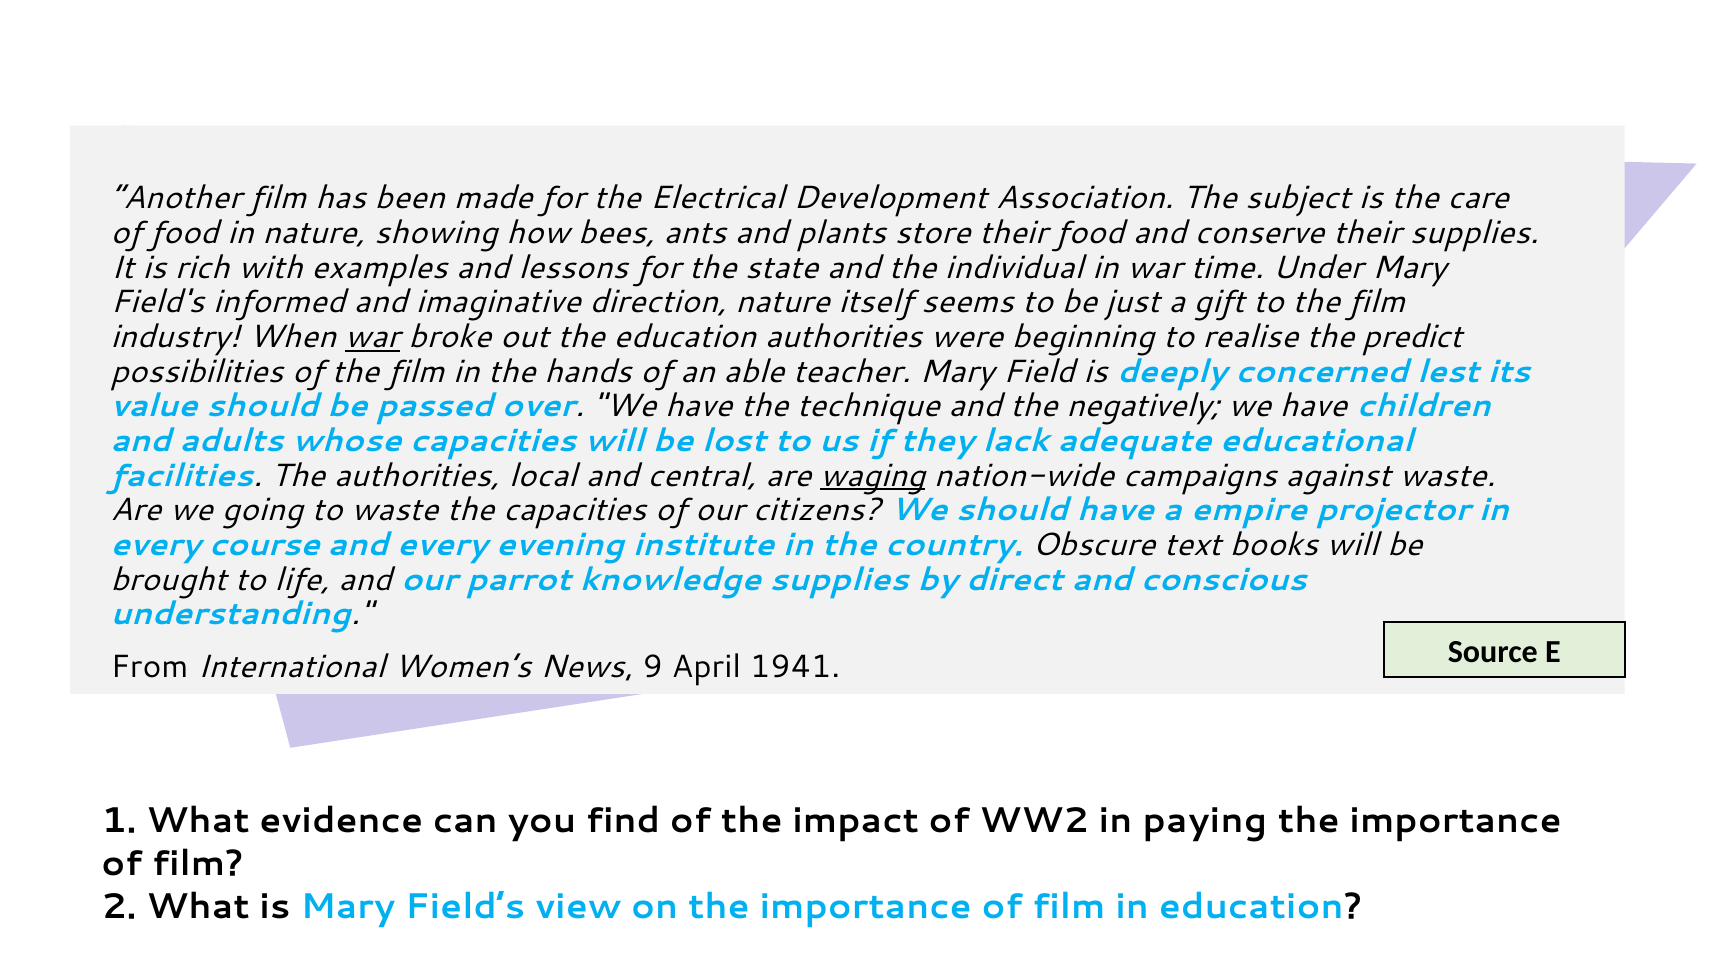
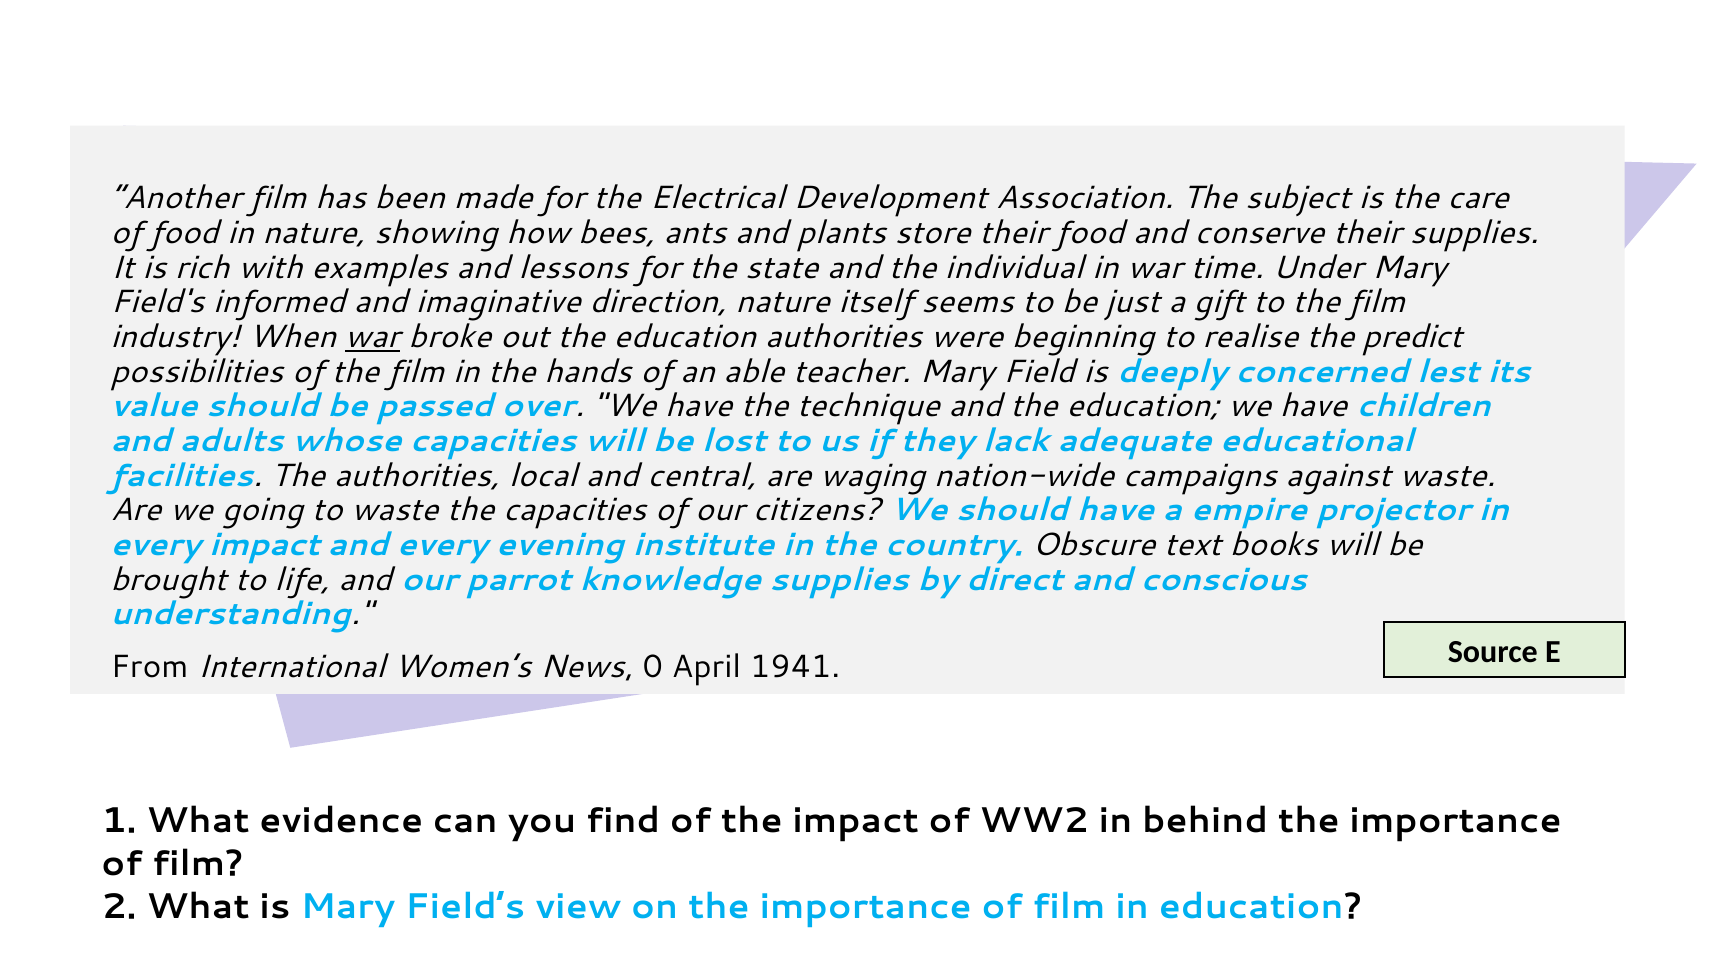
and the negatively: negatively -> education (1143, 406)
waging underline: present -> none (873, 475)
every course: course -> impact (264, 545)
9: 9 -> 0 (653, 666)
paying: paying -> behind (1205, 821)
